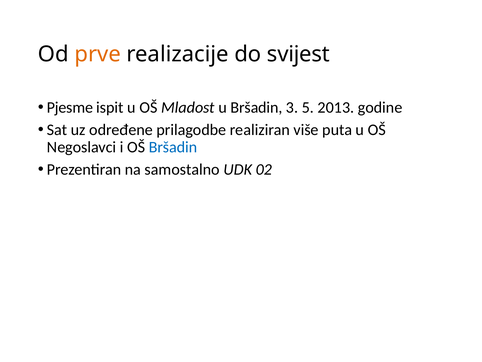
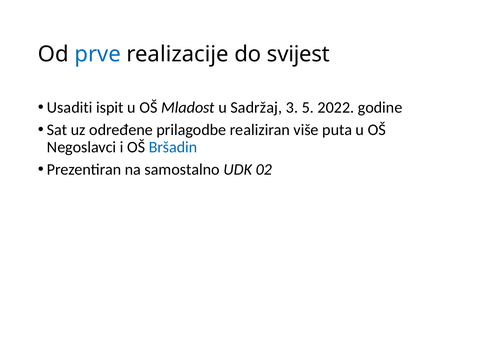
prve colour: orange -> blue (98, 54)
Pjesme: Pjesme -> Usaditi (70, 107)
u Bršadin: Bršadin -> Sadržaj (256, 107)
2013: 2013 -> 2022 (336, 107)
